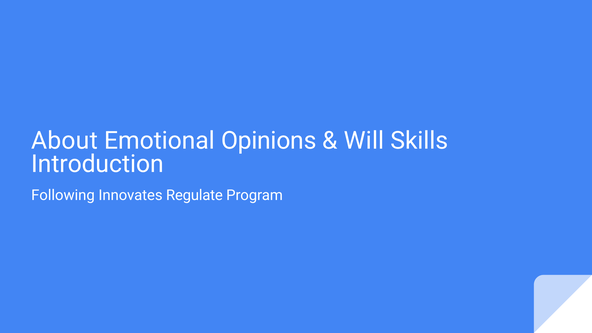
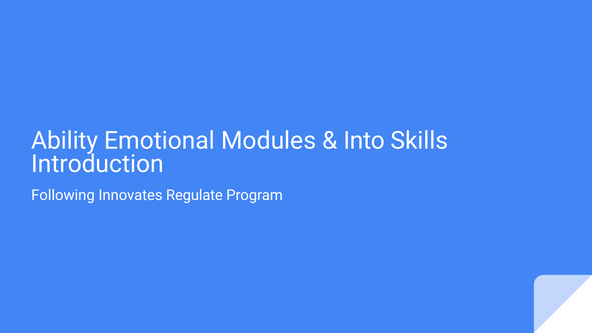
About: About -> Ability (65, 141)
Opinions: Opinions -> Modules (269, 141)
Will: Will -> Into (364, 141)
